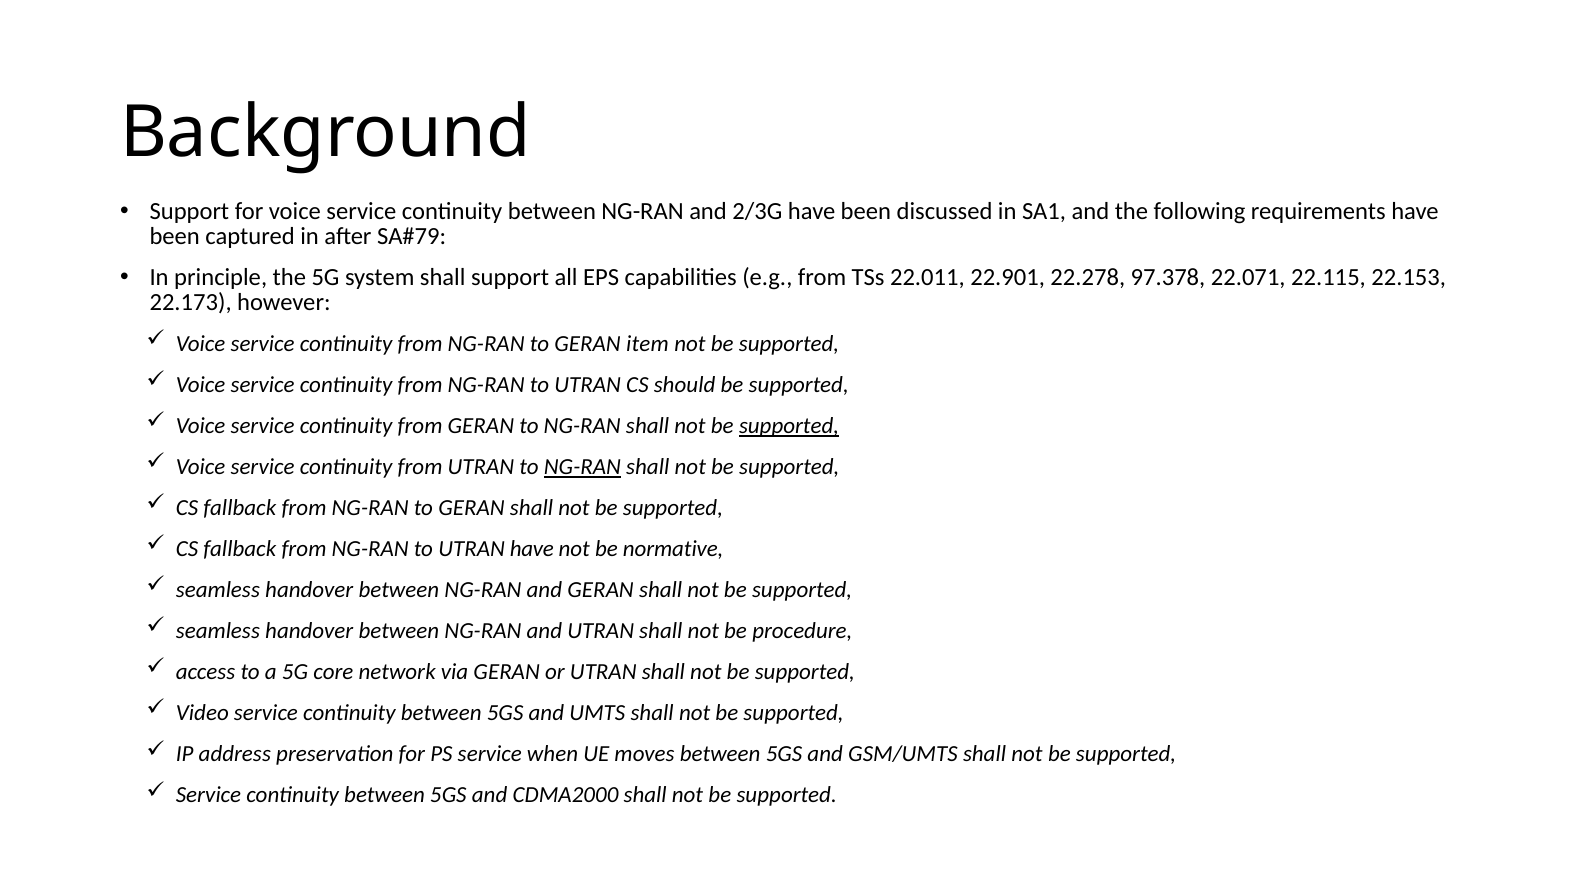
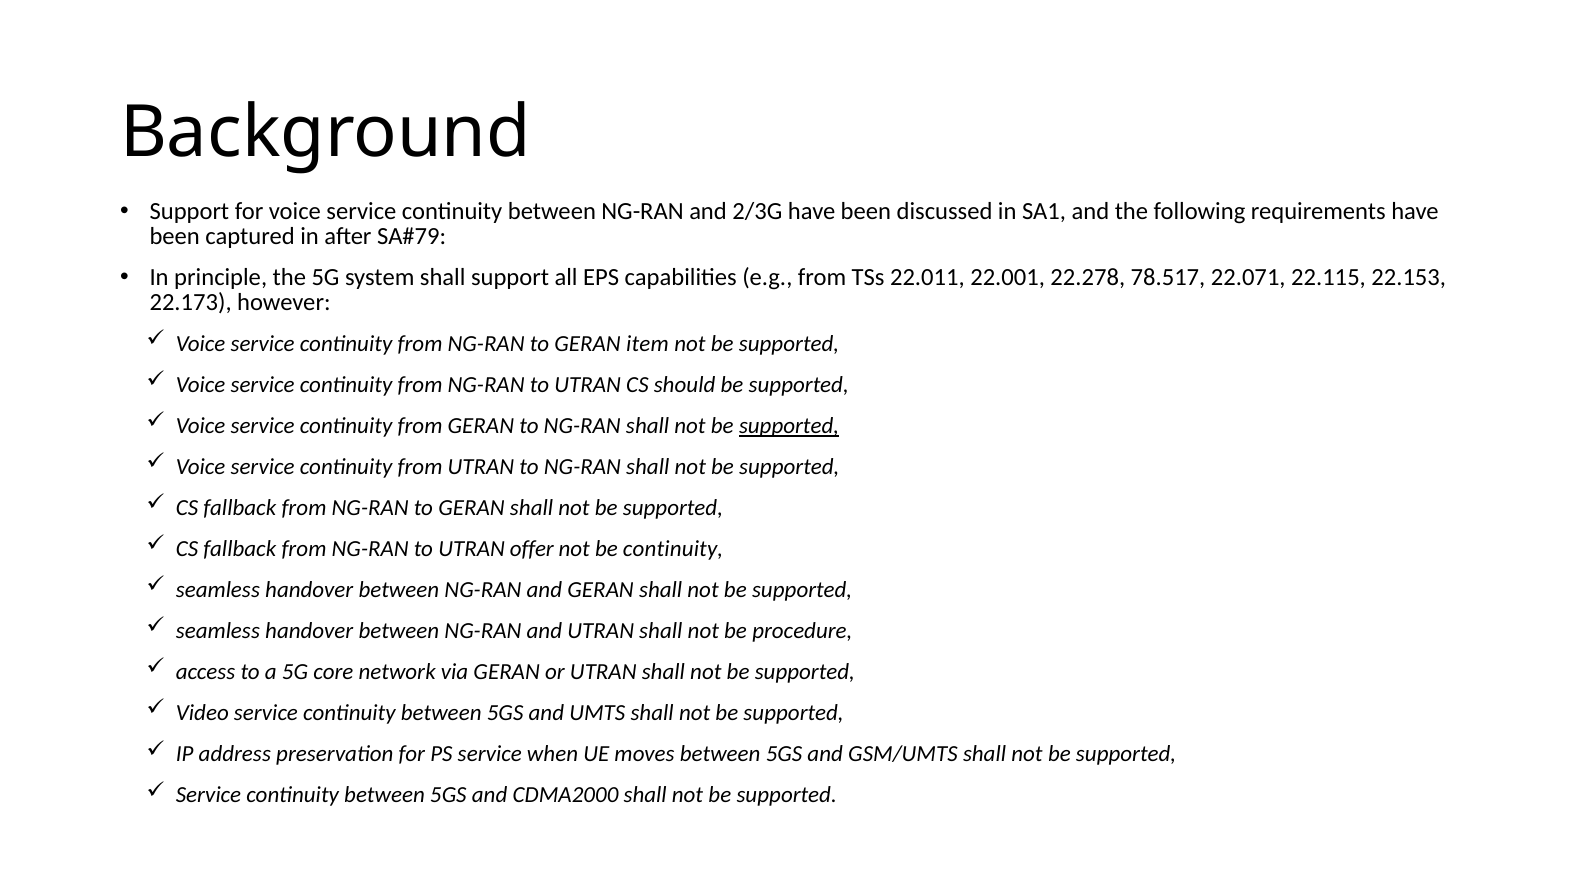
22.901: 22.901 -> 22.001 (1008, 277)
97.378: 97.378 -> 78.517 (1168, 277)
NG-RAN underline: present -> none (582, 467)
UTRAN have: have -> offer (532, 549)
be normative: normative -> continuity (673, 549)
